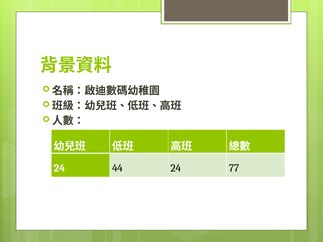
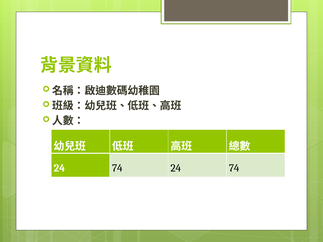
44: 44 -> 74 (117, 168)
77: 77 -> 74 (234, 168)
